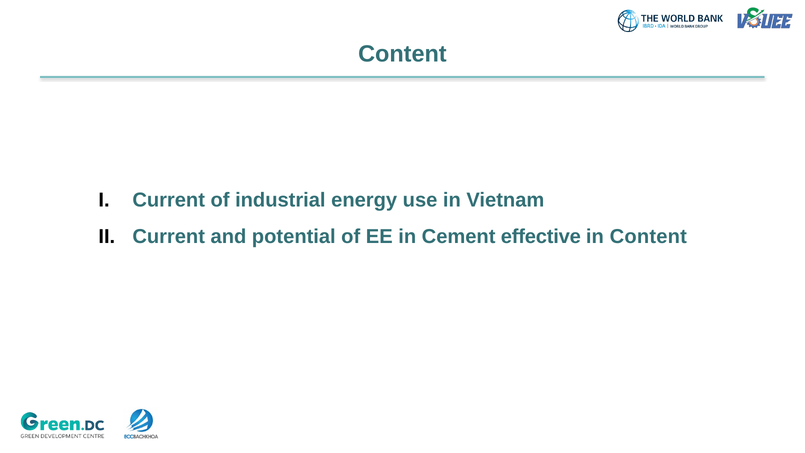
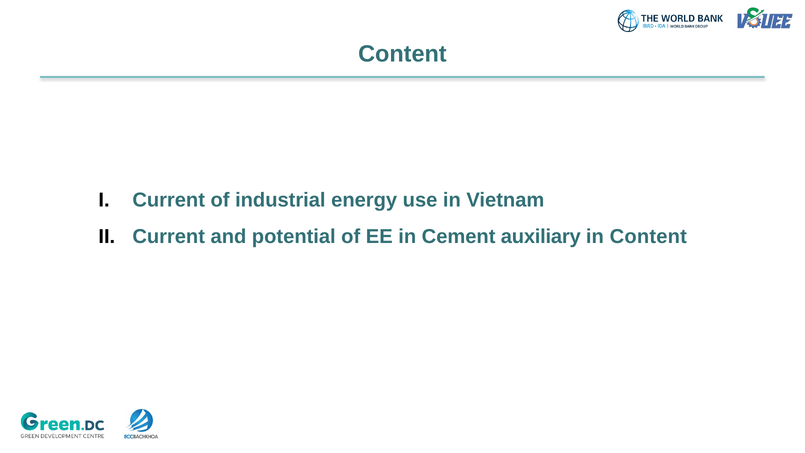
effective: effective -> auxiliary (541, 236)
